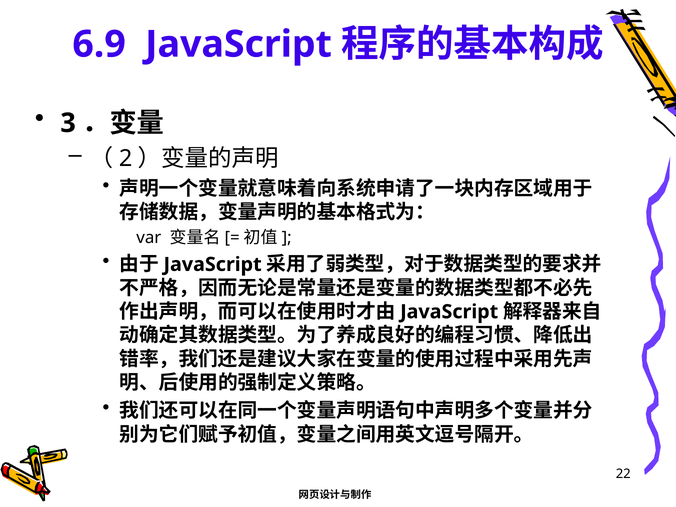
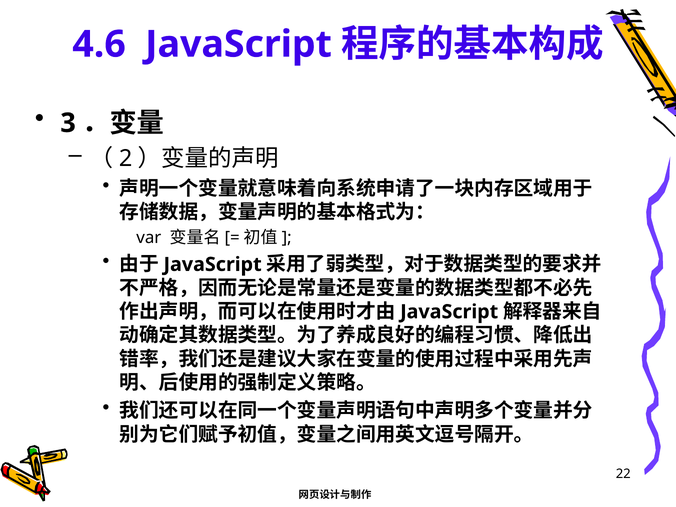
6.9: 6.9 -> 4.6 (99, 44)
